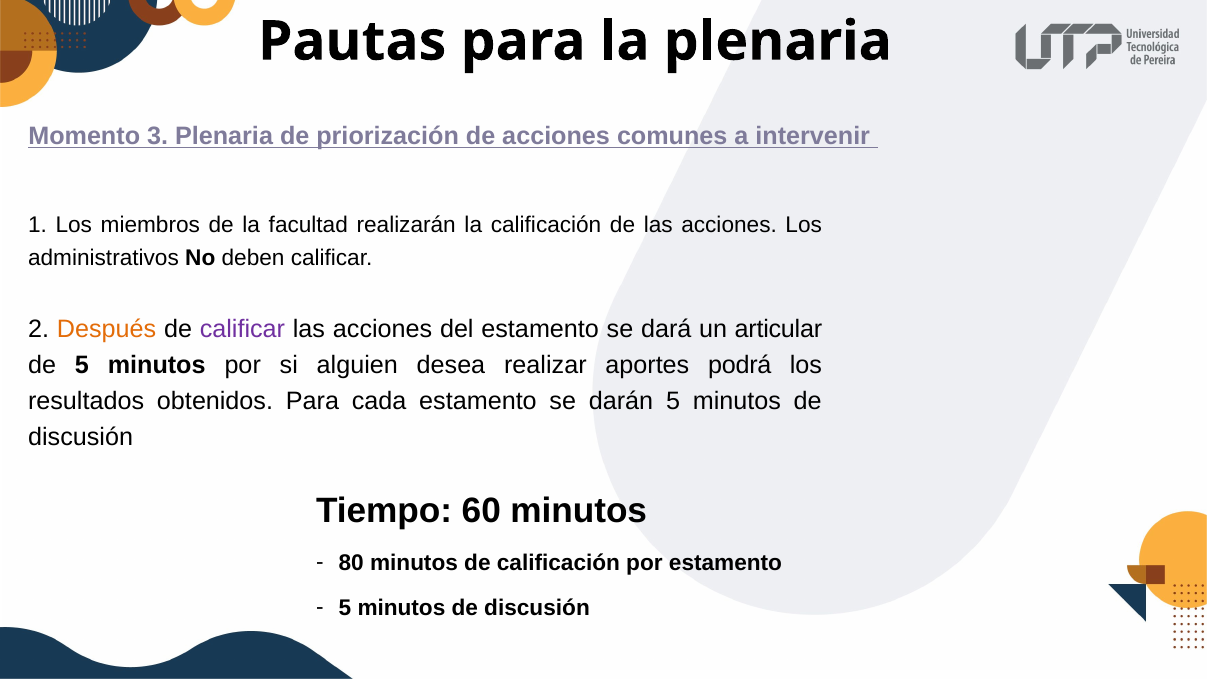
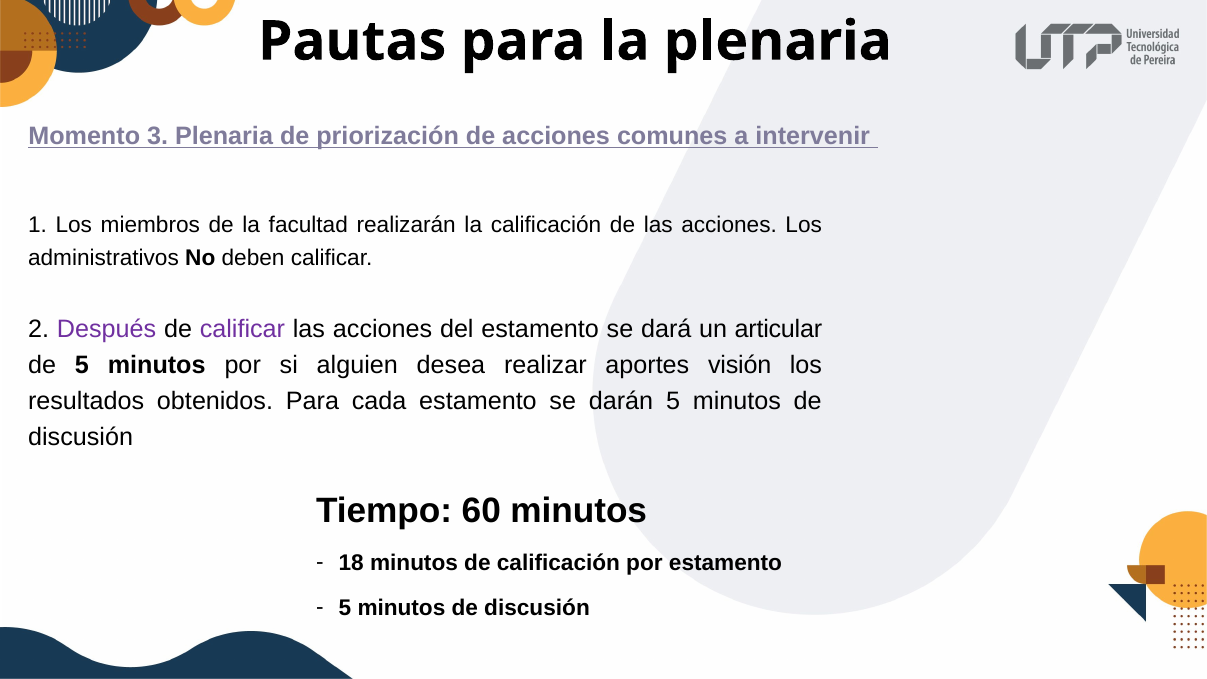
Después colour: orange -> purple (107, 329)
podrá: podrá -> visión (740, 365)
80: 80 -> 18 (351, 563)
